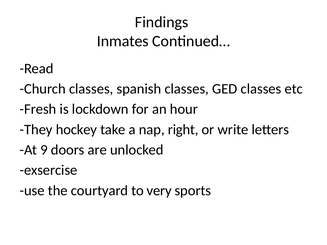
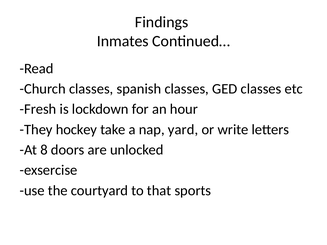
right: right -> yard (183, 130)
9: 9 -> 8 (44, 150)
very: very -> that (159, 191)
